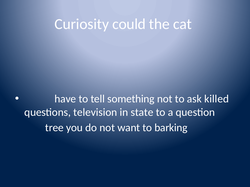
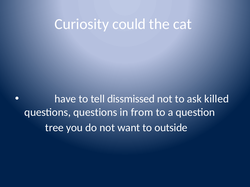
something: something -> dissmissed (131, 99)
questions television: television -> questions (95, 112)
state: state -> from (142, 112)
barking: barking -> outside (171, 128)
